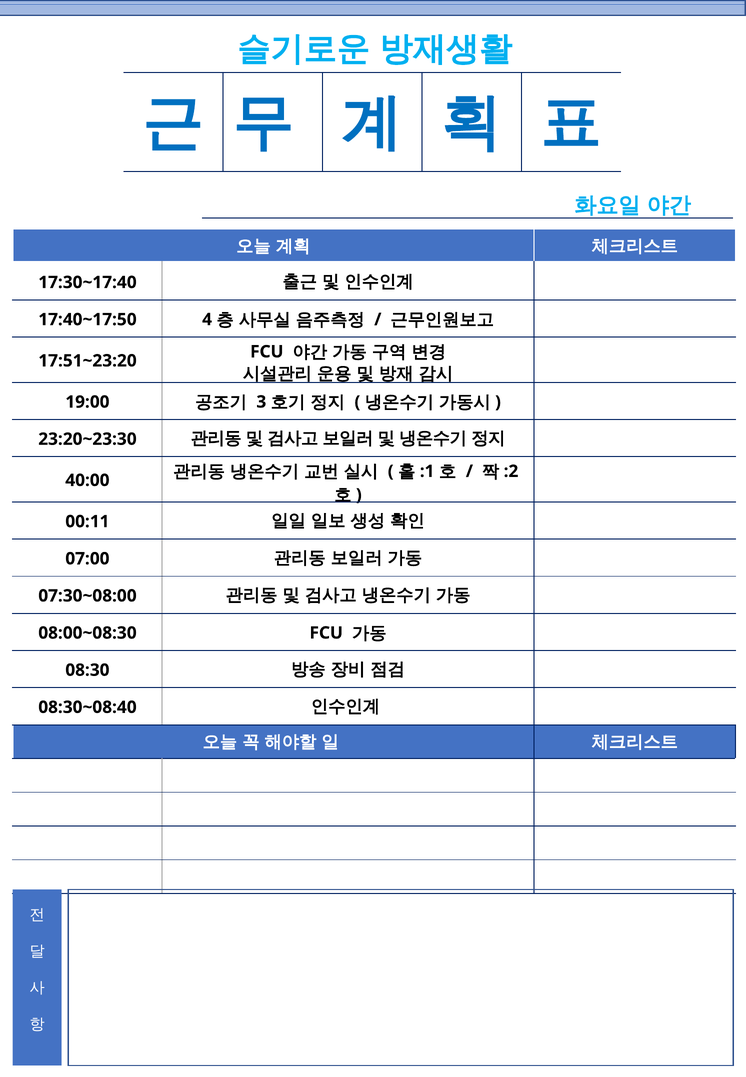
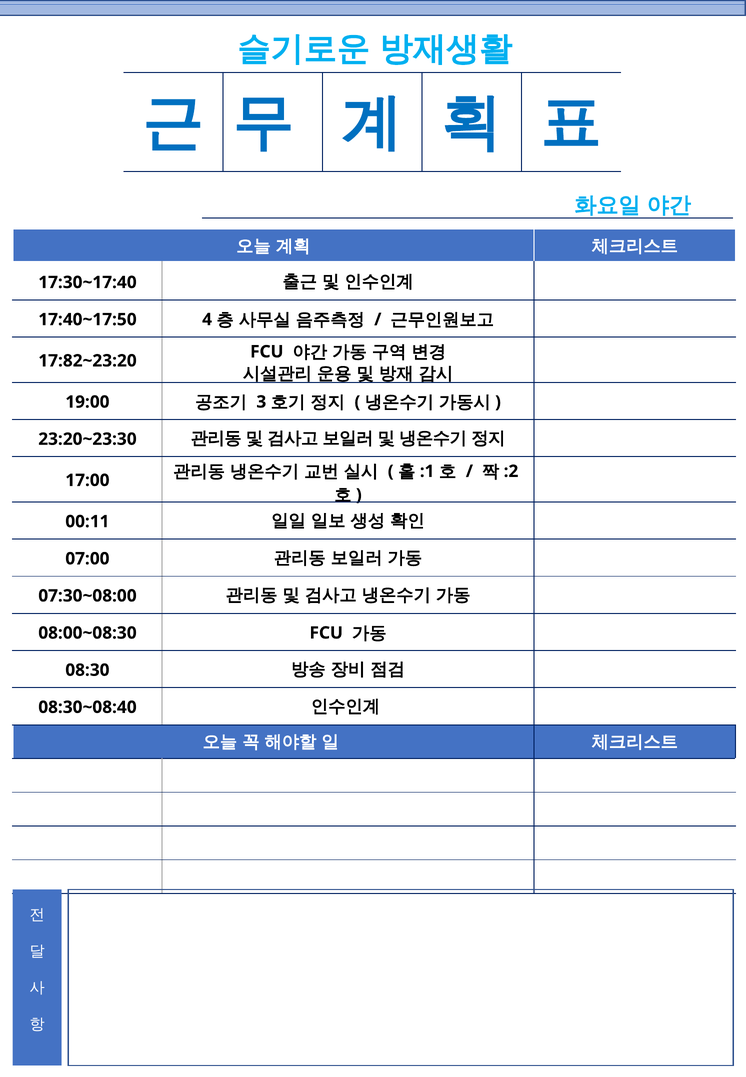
17:51~23:20: 17:51~23:20 -> 17:82~23:20 (87, 361)
40:00: 40:00 -> 17:00 (87, 481)
